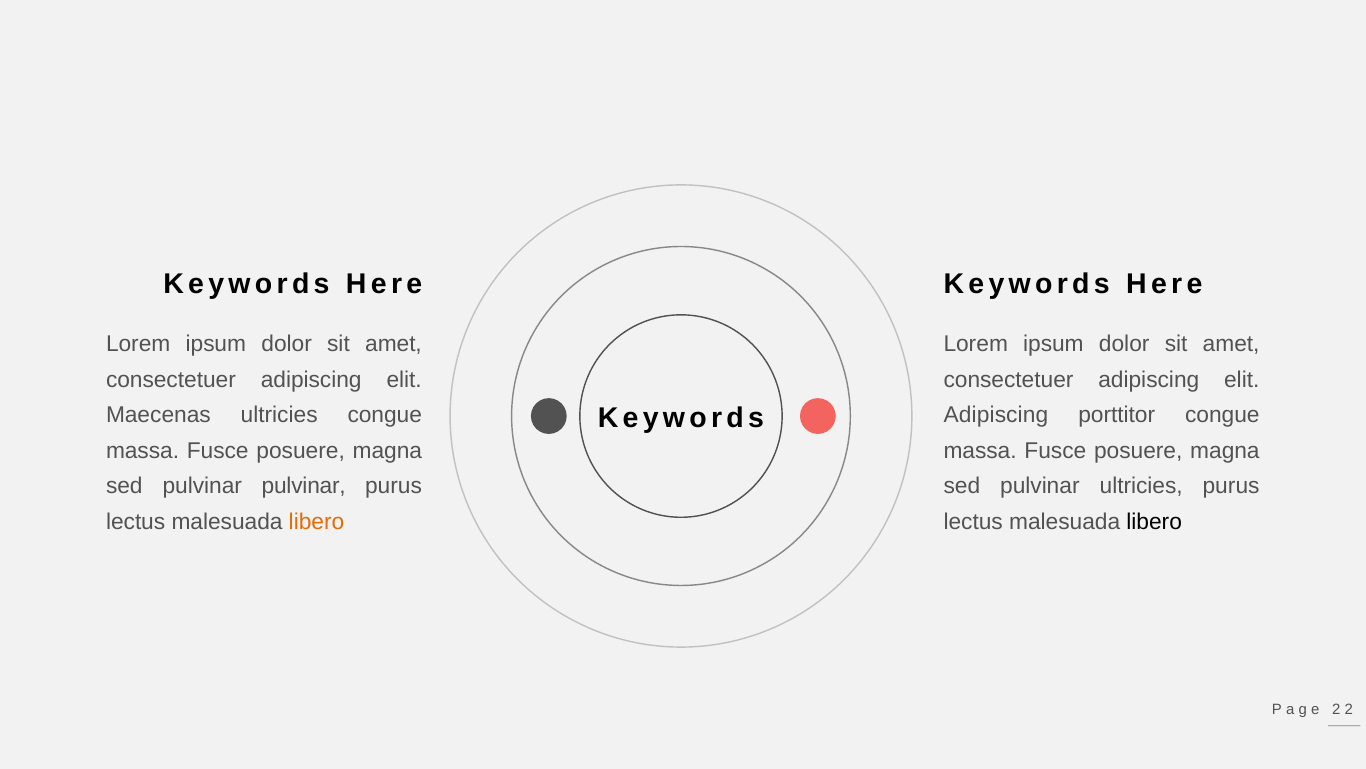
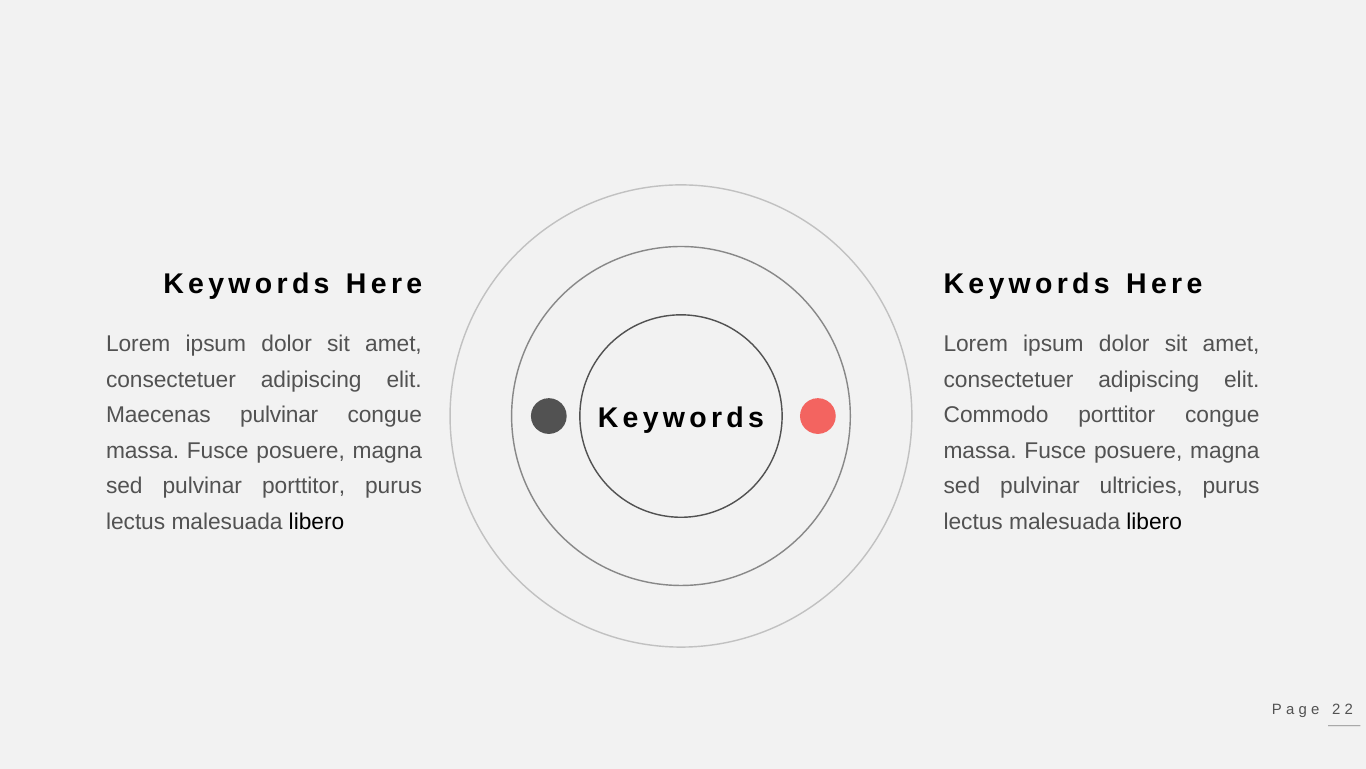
Maecenas ultricies: ultricies -> pulvinar (279, 415)
Adipiscing: Adipiscing -> Commodo (996, 415)
pulvinar pulvinar: pulvinar -> porttitor (304, 486)
libero colour: orange -> black (317, 521)
